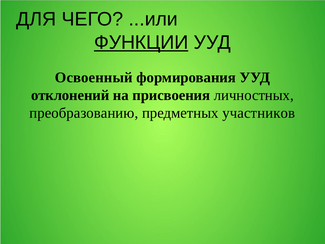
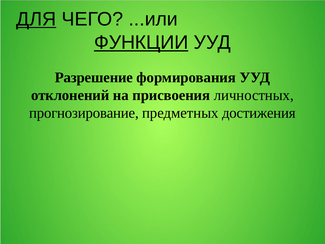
ДЛЯ underline: none -> present (36, 19)
Освоенный: Освоенный -> Разрешение (94, 78)
преобразованию: преобразованию -> прогнозирование (84, 113)
участников: участников -> достижения (259, 113)
